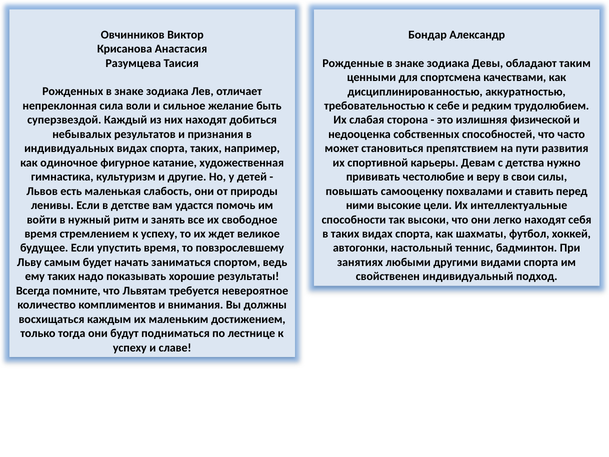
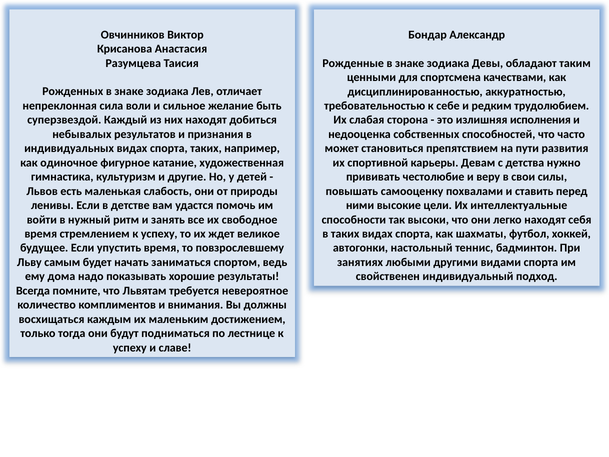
физической: физической -> исполнения (540, 120)
ему таких: таких -> дома (61, 276)
